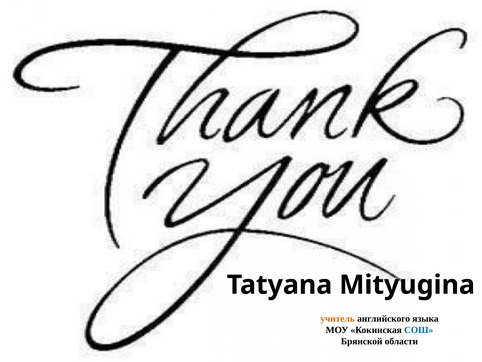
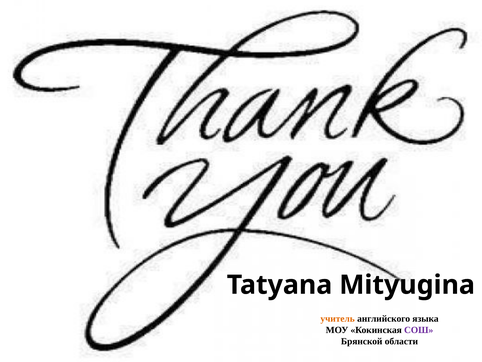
СОШ colour: blue -> purple (419, 330)
